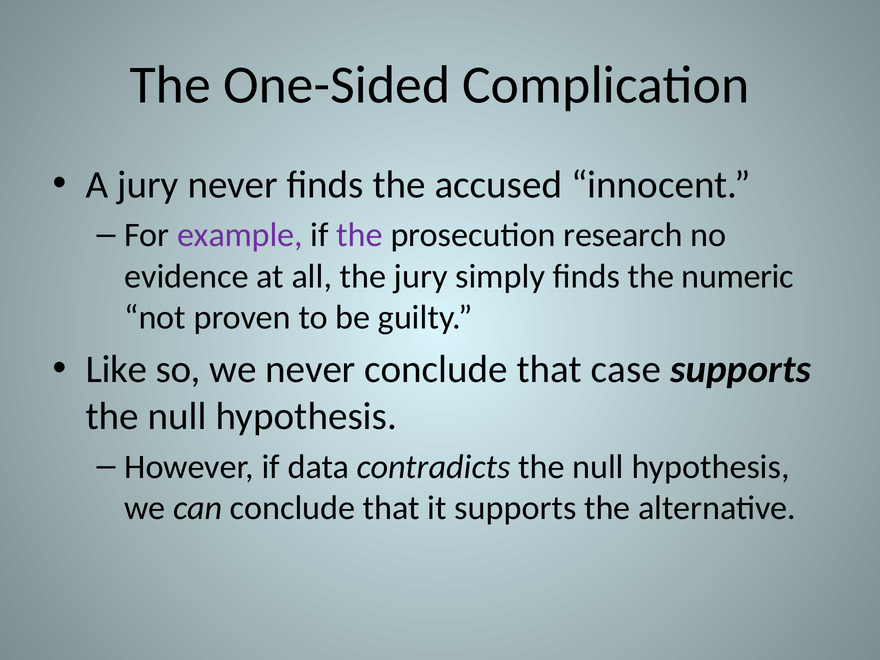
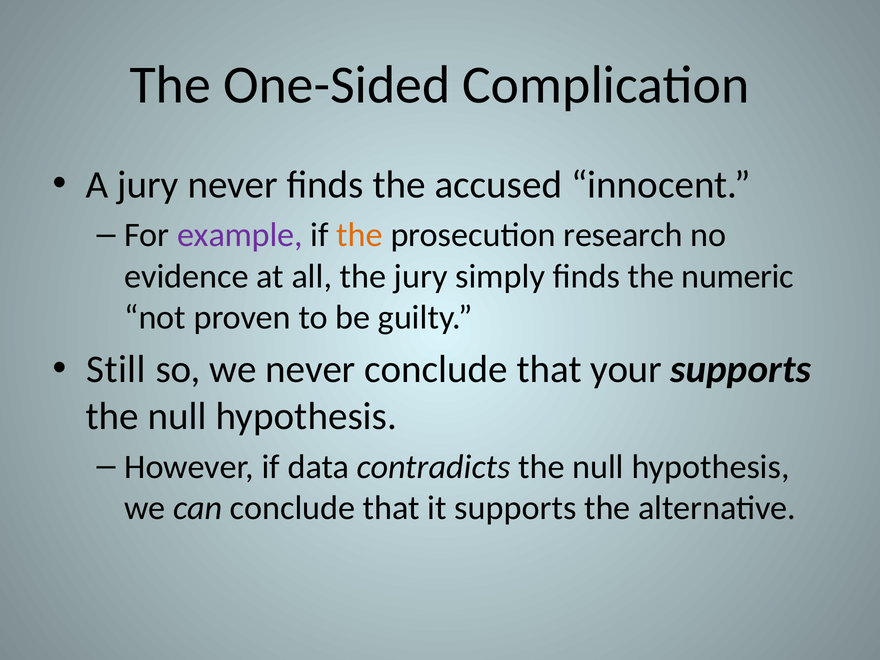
the colour: purple -> orange (360, 235)
Like: Like -> Still (116, 370)
case: case -> your (626, 370)
